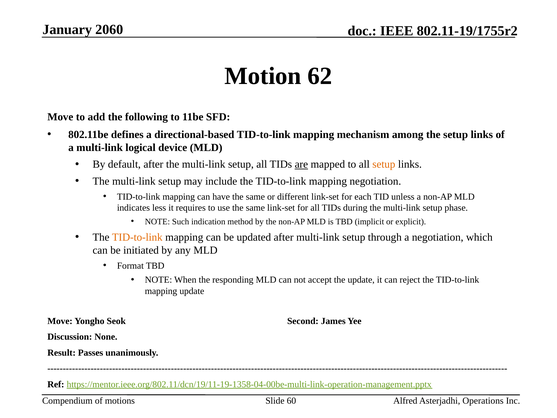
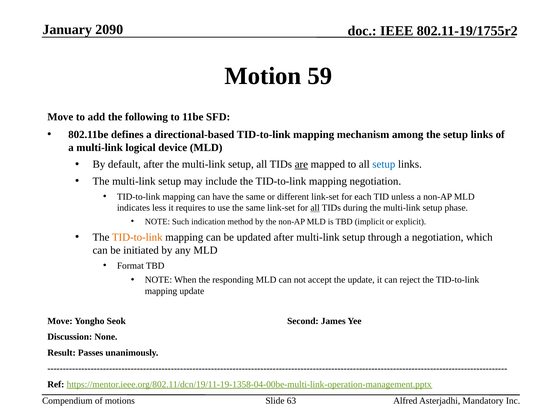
2060: 2060 -> 2090 (109, 30)
62: 62 -> 59 (320, 76)
setup colour: orange -> blue (384, 164)
all underline: none -> present (315, 208)
60: 60 -> 63 (291, 401)
Operations: Operations -> Mandatory (483, 401)
